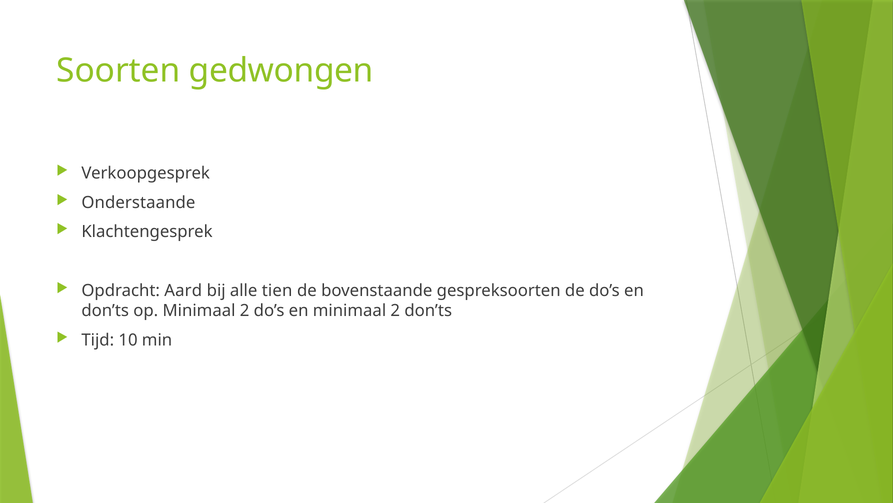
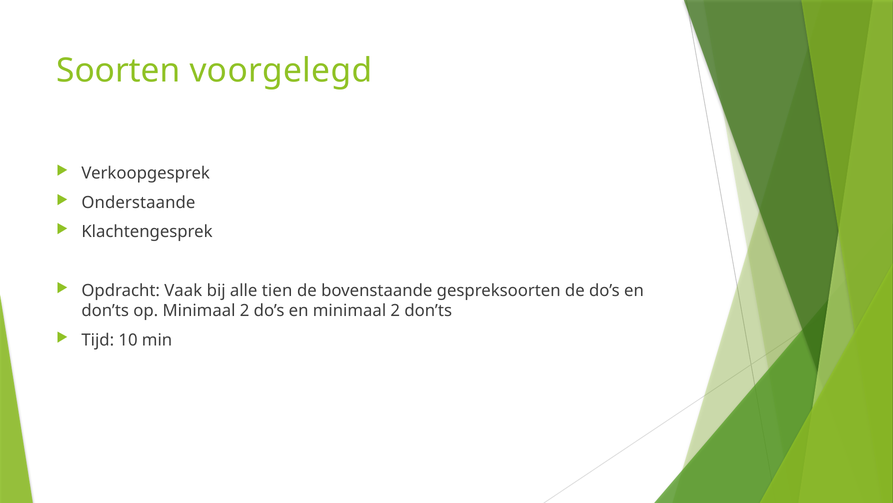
gedwongen: gedwongen -> voorgelegd (281, 70)
Aard: Aard -> Vaak (183, 290)
